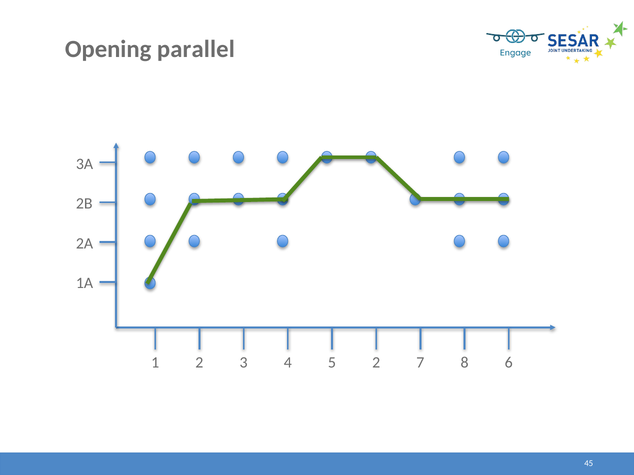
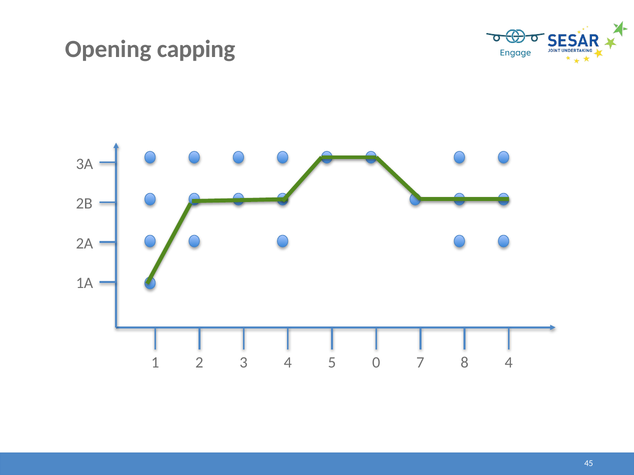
parallel: parallel -> capping (196, 49)
5 2: 2 -> 0 (376, 363)
8 6: 6 -> 4 (509, 363)
